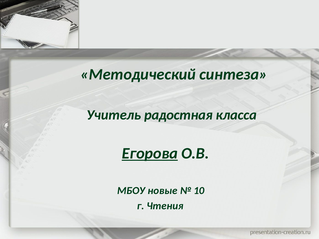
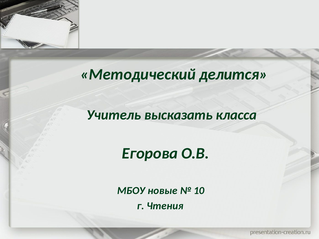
синтеза: синтеза -> делится (234, 74)
радостная: радостная -> высказать (178, 115)
Егорова underline: present -> none (150, 154)
